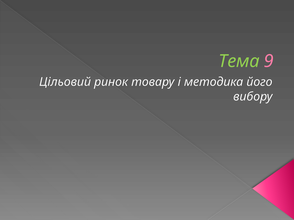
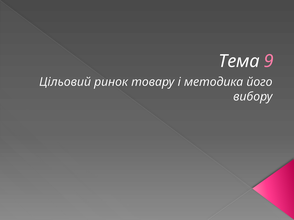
Тема colour: light green -> white (239, 61)
